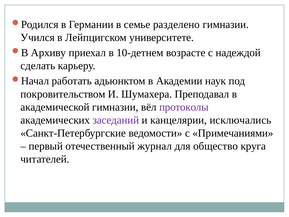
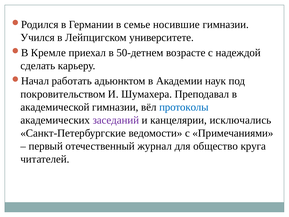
разделено: разделено -> носившие (176, 24)
Архиву: Архиву -> Кремле (48, 53)
10-детнем: 10-детнем -> 50-детнем (140, 53)
протоколы colour: purple -> blue (184, 107)
